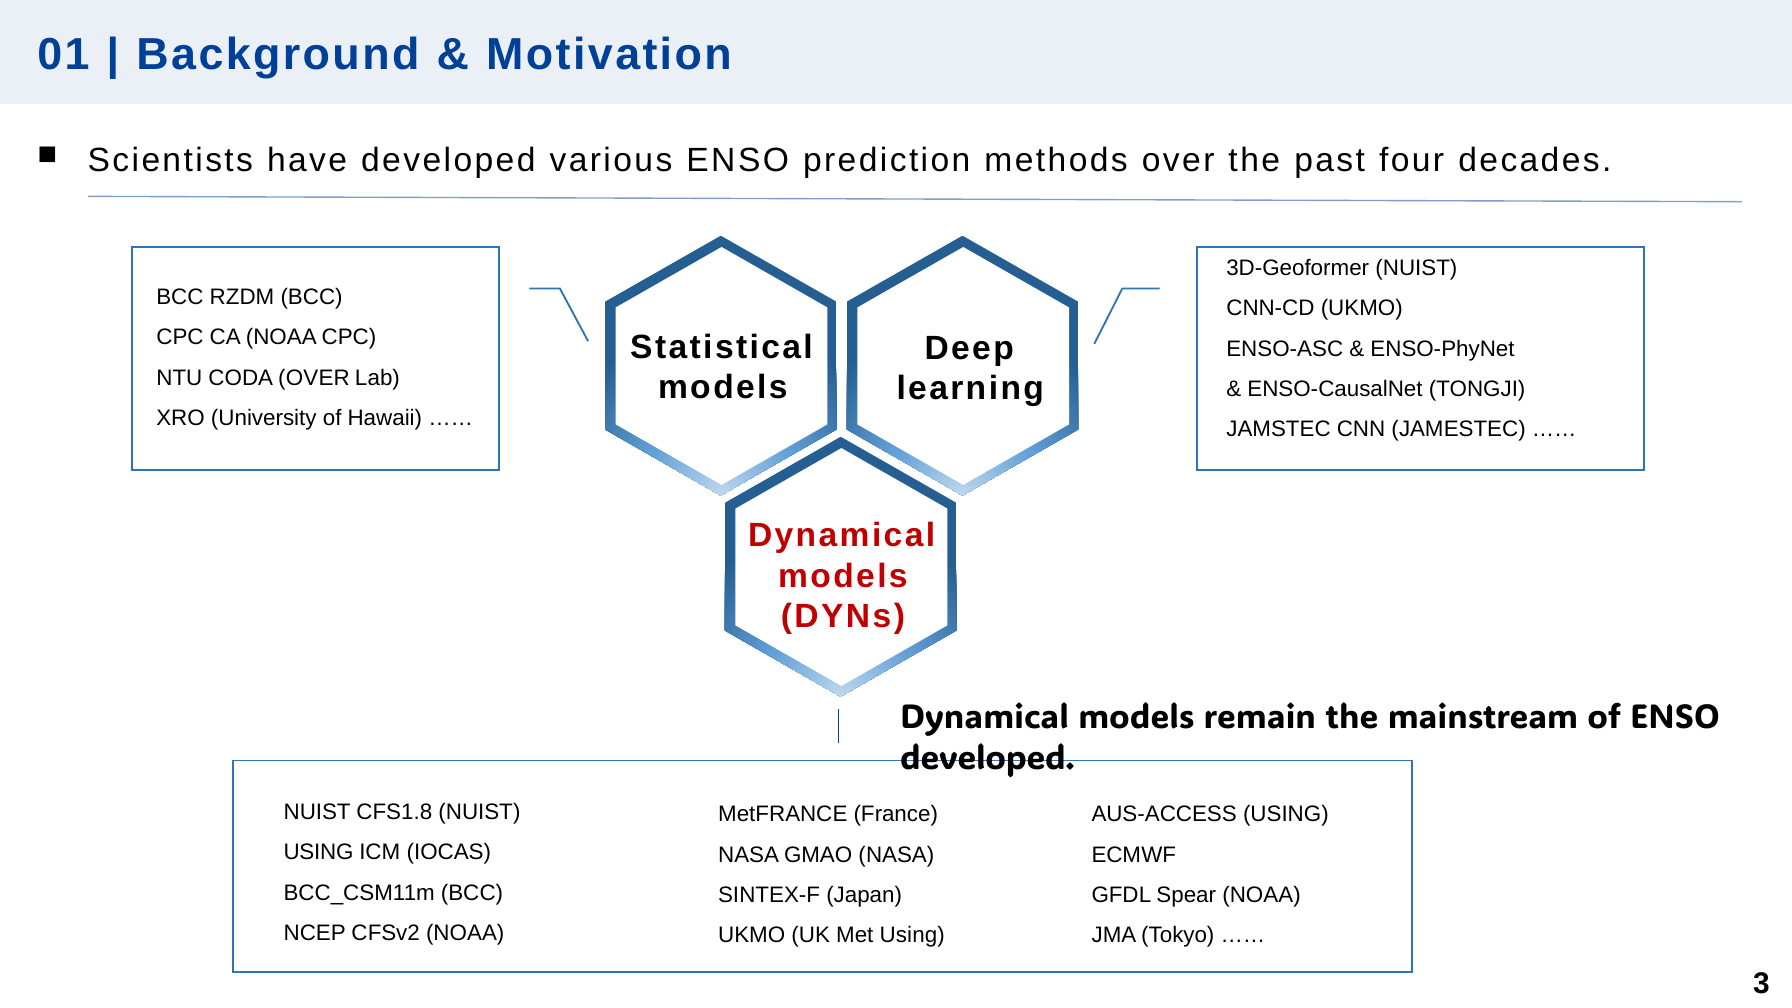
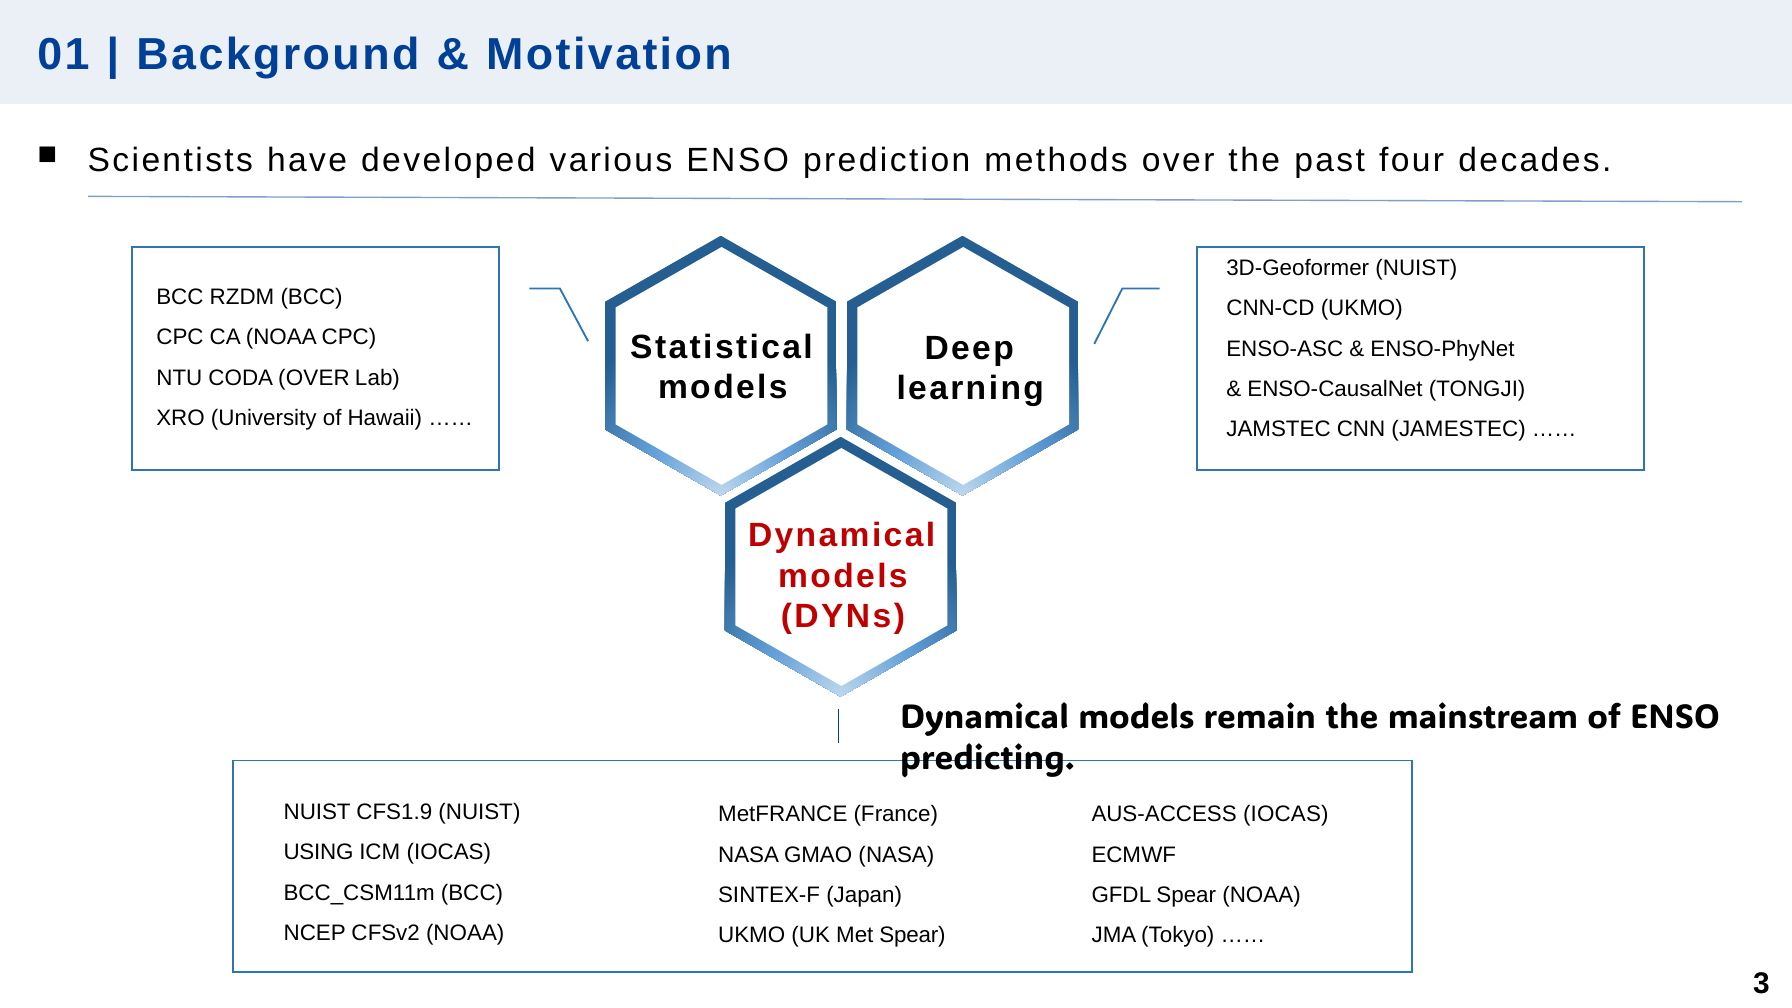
developed: developed -> predicting (987, 758)
CFS1.8: CFS1.8 -> CFS1.9 (394, 812)
AUS-ACCESS USING: USING -> IOCAS (1286, 814)
Met Using: Using -> Spear (912, 935)
